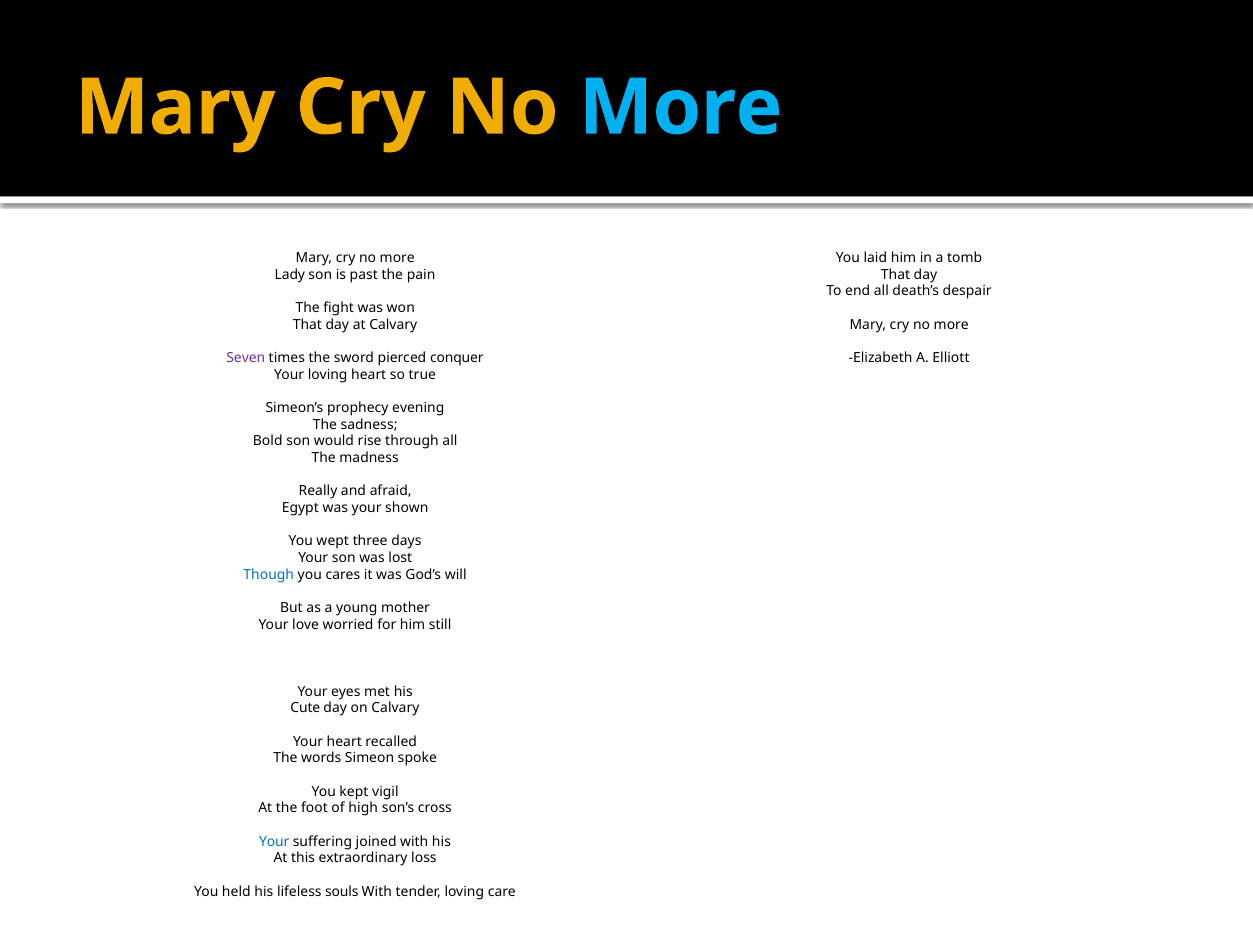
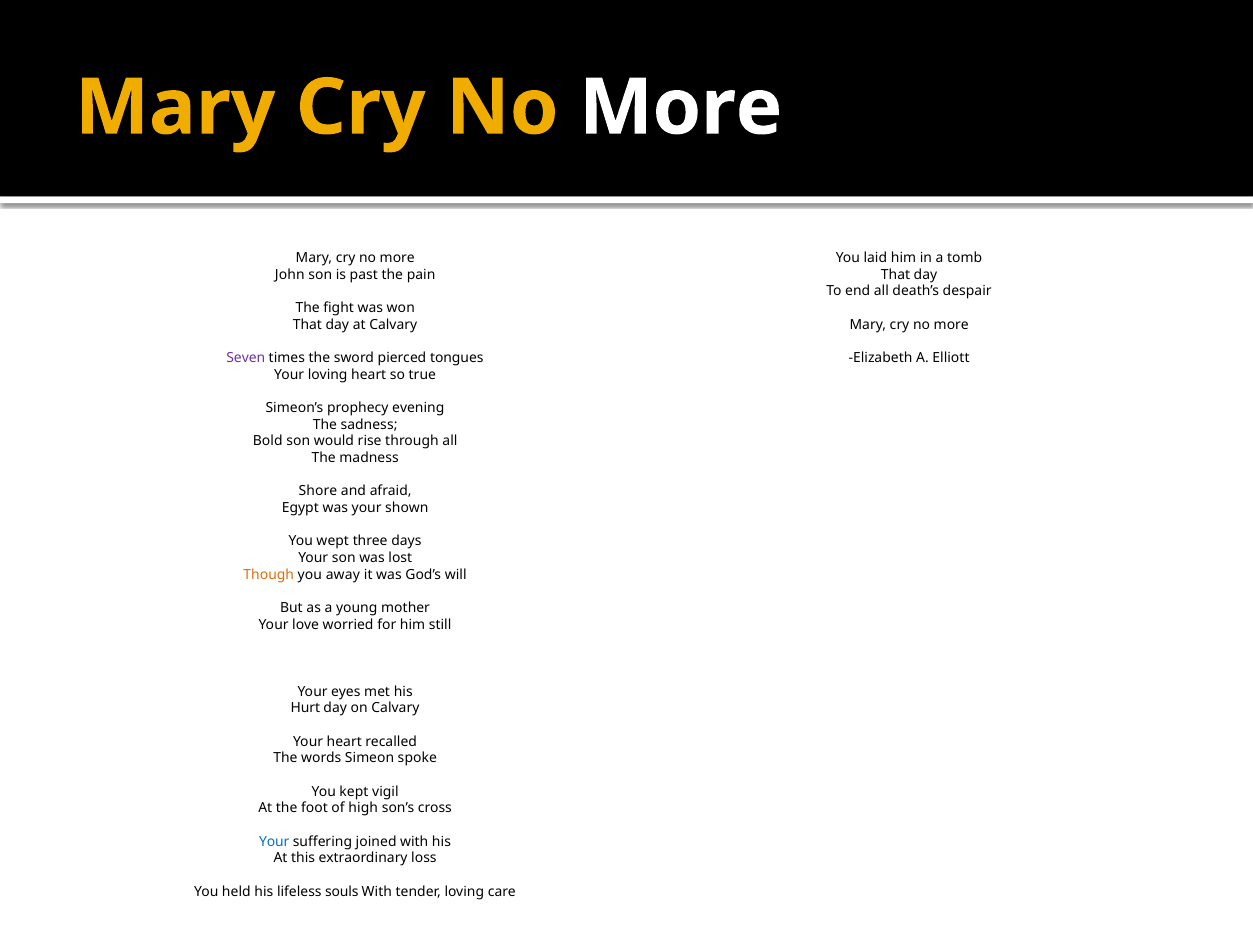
More colour: light blue -> white (681, 108)
Lady: Lady -> John (290, 274)
conquer: conquer -> tongues (457, 358)
Really: Really -> Shore (318, 491)
Though colour: blue -> orange (269, 575)
cares: cares -> away (343, 575)
Cute: Cute -> Hurt (305, 708)
